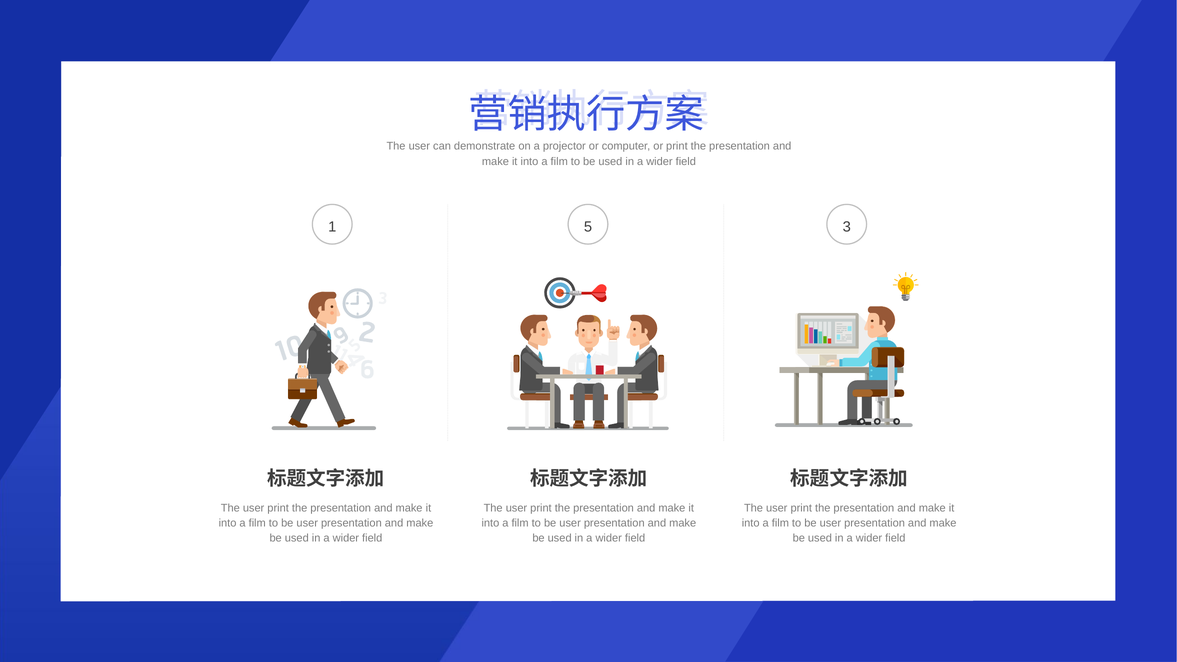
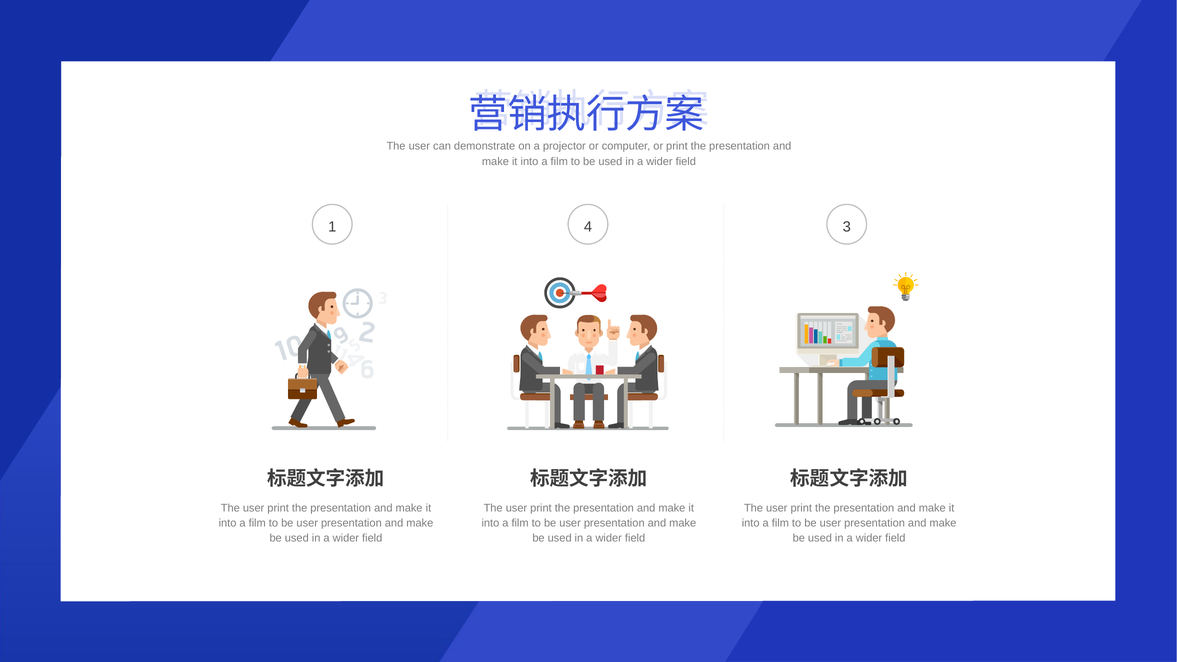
5: 5 -> 4 (588, 227)
